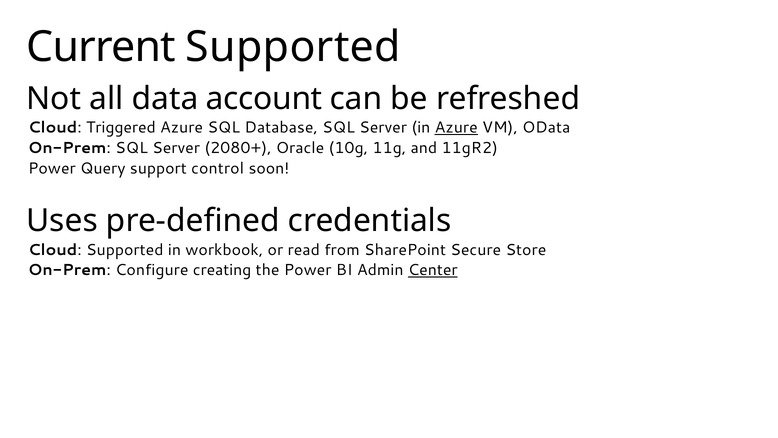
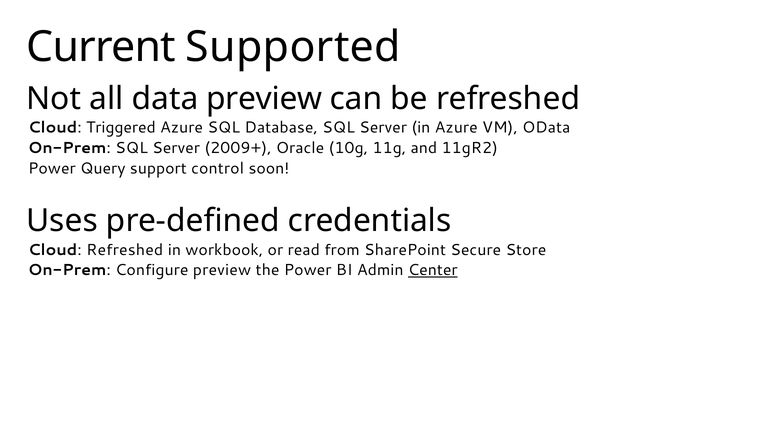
data account: account -> preview (264, 99)
Azure underline: present -> none (456, 128)
2080+: 2080+ -> 2009+ (238, 148)
Cloud Supported: Supported -> Refreshed (125, 250)
Configure creating: creating -> preview (222, 270)
